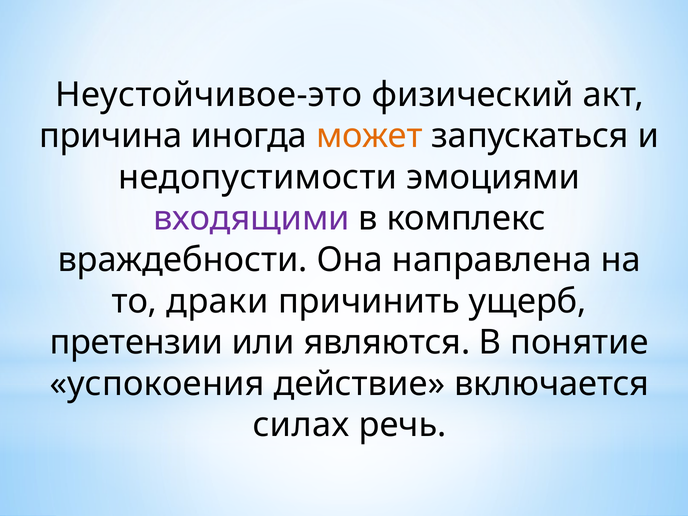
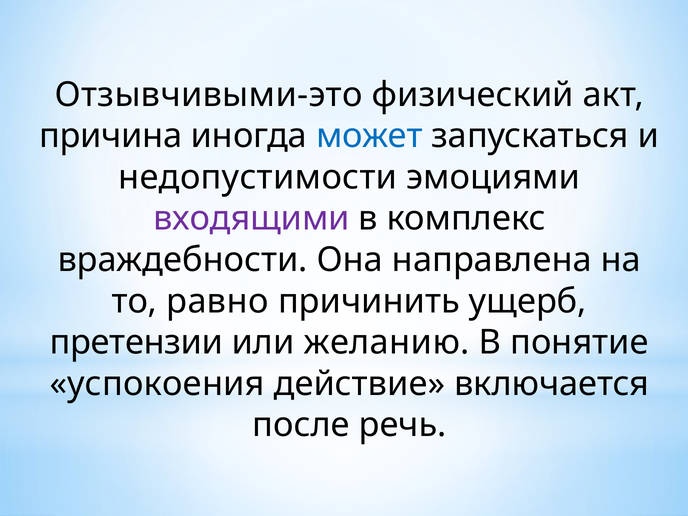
Неустойчивое-это: Неустойчивое-это -> Отзывчивыми-это (209, 95)
может colour: orange -> blue (369, 136)
драки: драки -> равно (217, 301)
являются: являются -> желанию (387, 342)
силах: силах -> после (301, 425)
